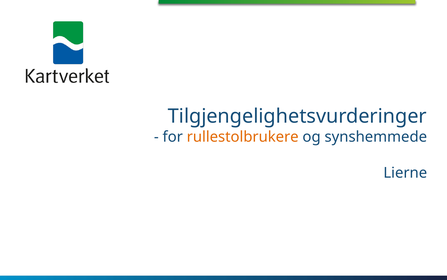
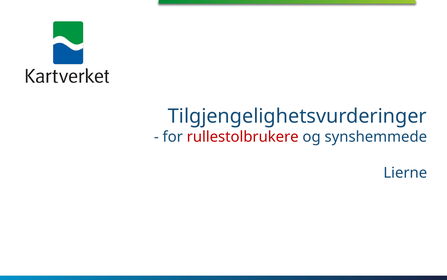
rullestolbrukere colour: orange -> red (243, 137)
